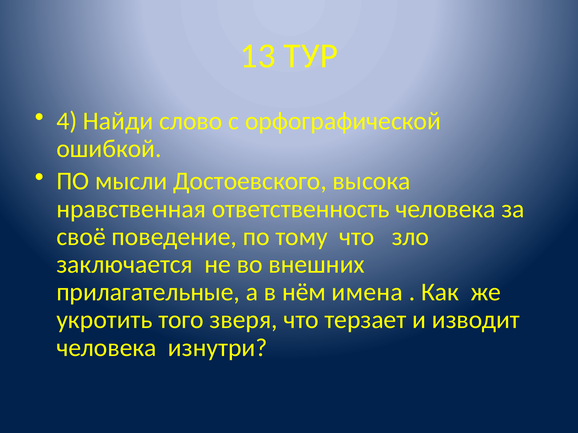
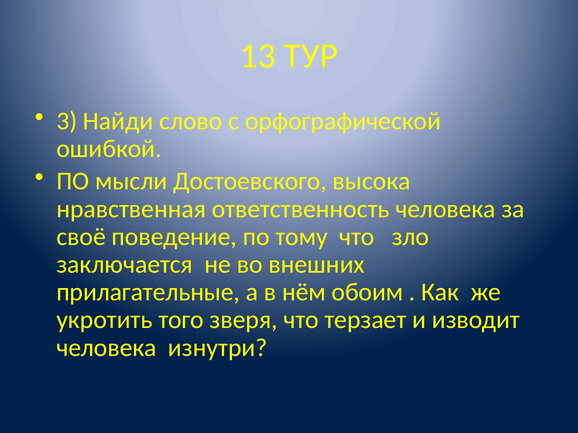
4: 4 -> 3 (67, 121)
имена: имена -> обоим (367, 292)
